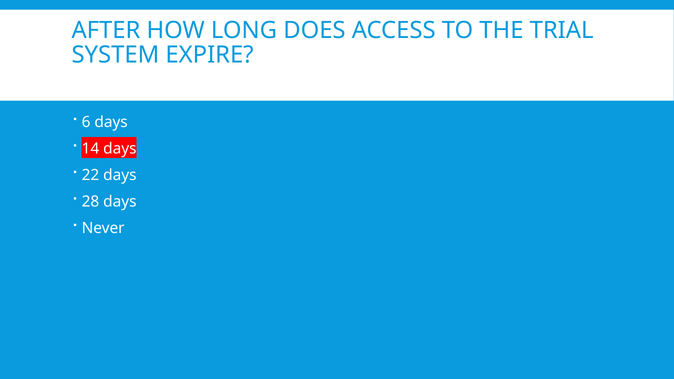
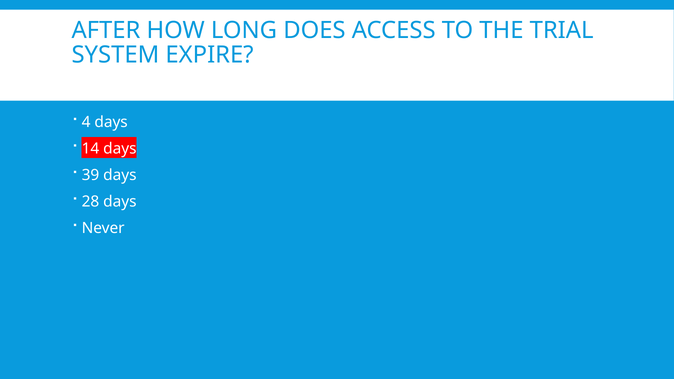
6: 6 -> 4 (86, 122)
22: 22 -> 39 (90, 175)
